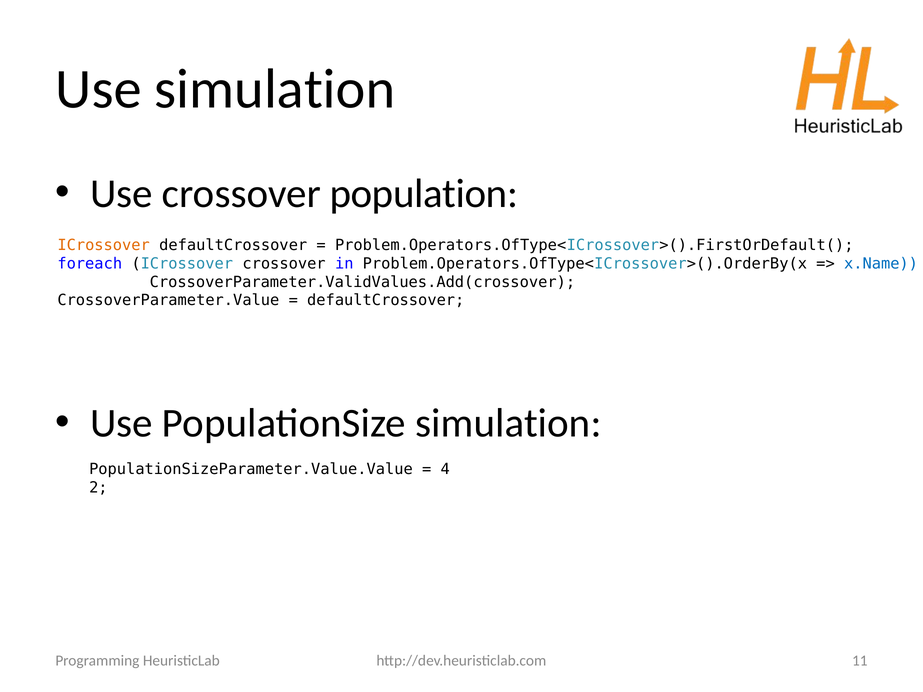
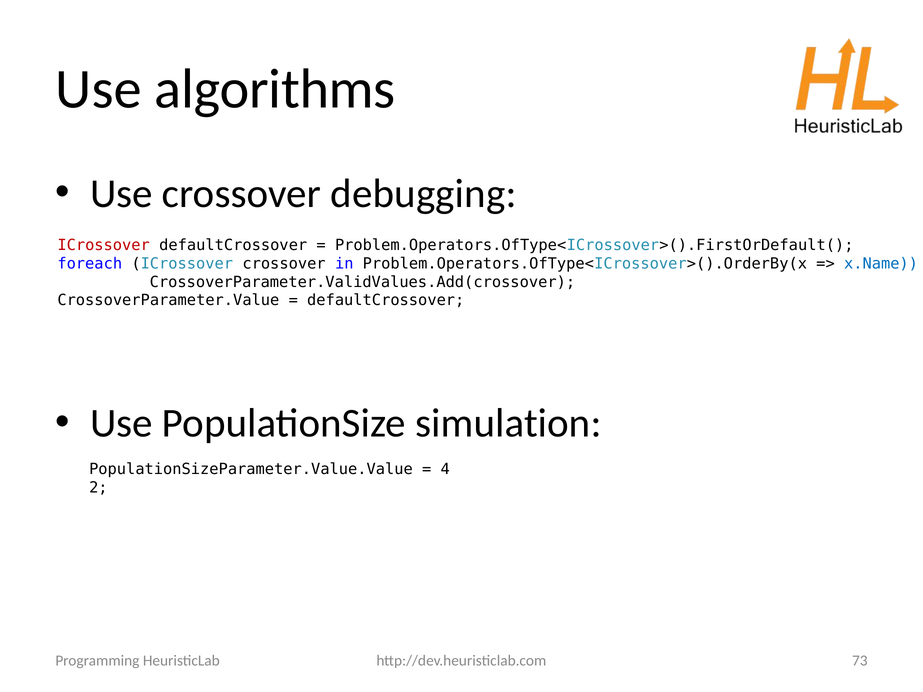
Use simulation: simulation -> algorithms (275, 89)
population: population -> debugging (423, 194)
ICrossover colour: orange -> red (104, 245)
11: 11 -> 73 (860, 661)
